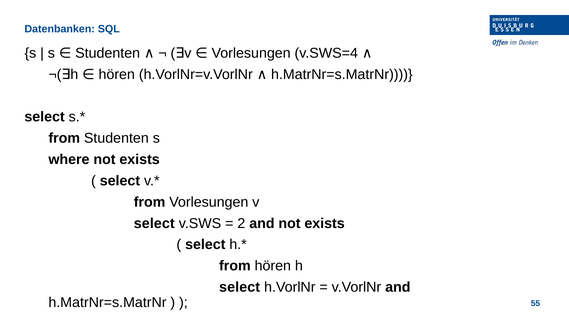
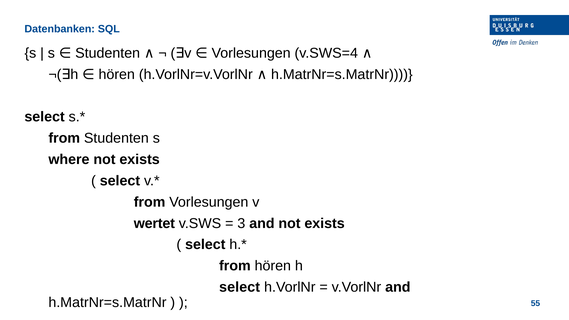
select: select -> wertet (154, 223)
2: 2 -> 3 (241, 223)
